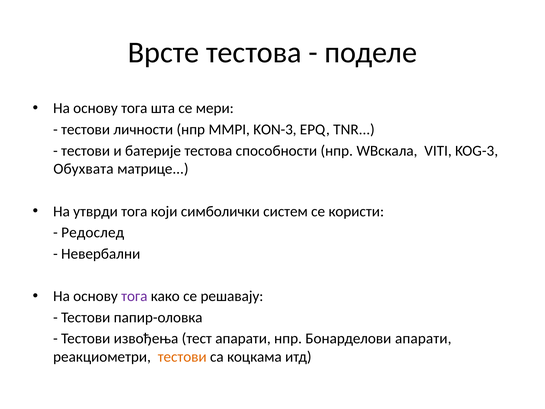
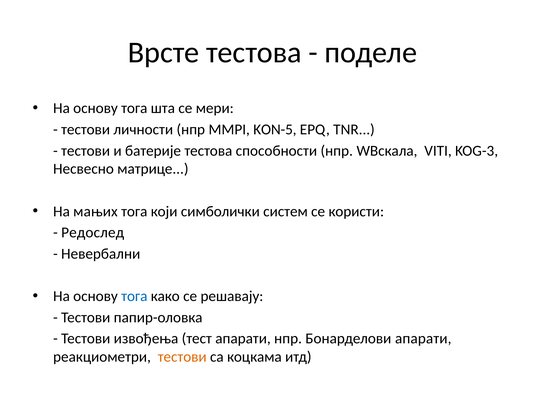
KON-3: KON-3 -> KON-5 (275, 129)
Обухвата: Обухвата -> Несвесно (84, 169)
утврди: утврди -> мањих (95, 211)
тога colour: purple -> blue (134, 296)
